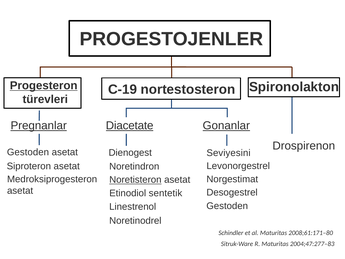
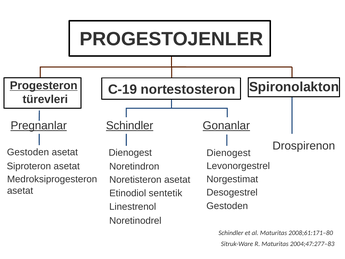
Diacetate: Diacetate -> Schindler (130, 125)
Seviyesini: Seviyesini -> Dienogest (229, 153)
Noretisteron underline: present -> none (135, 180)
